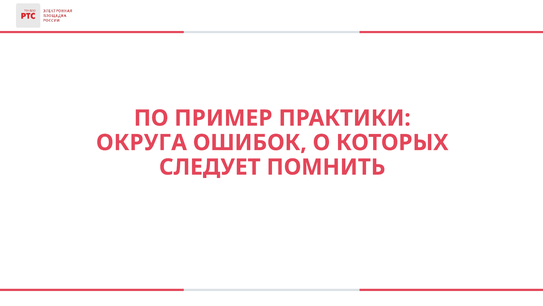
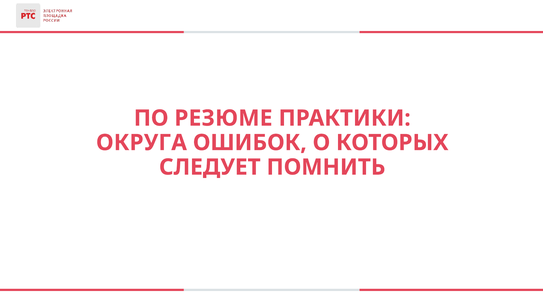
ПРИМЕР: ПРИМЕР -> РЕЗЮМЕ (223, 118)
